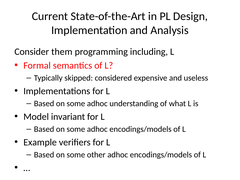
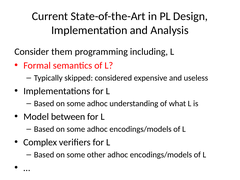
invariant: invariant -> between (68, 117)
Example: Example -> Complex (40, 142)
